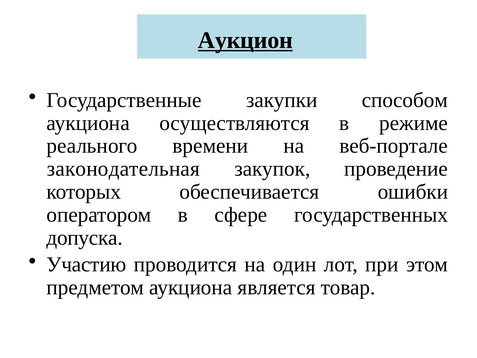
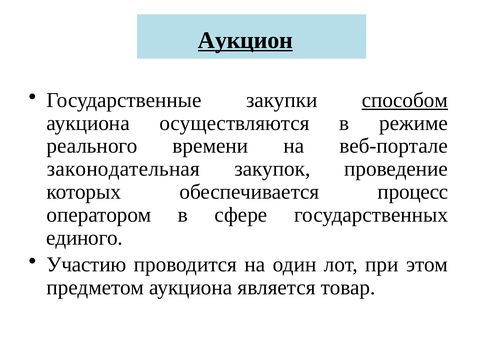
способом underline: none -> present (405, 100)
ошибки: ошибки -> процесс (413, 192)
допуска: допуска -> единого (85, 238)
